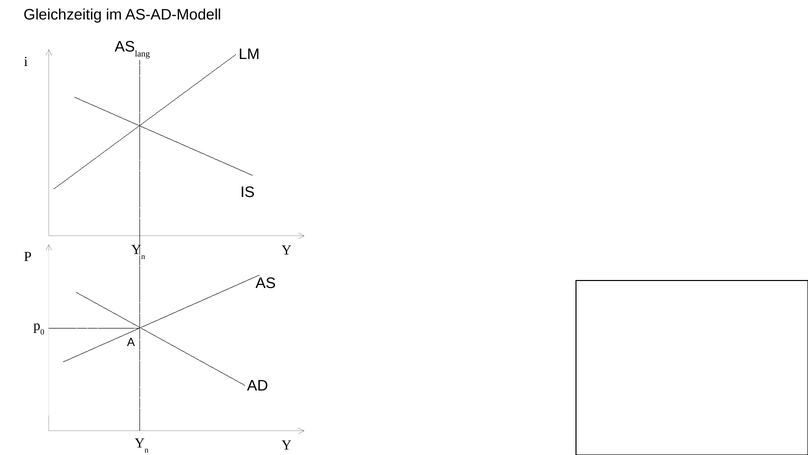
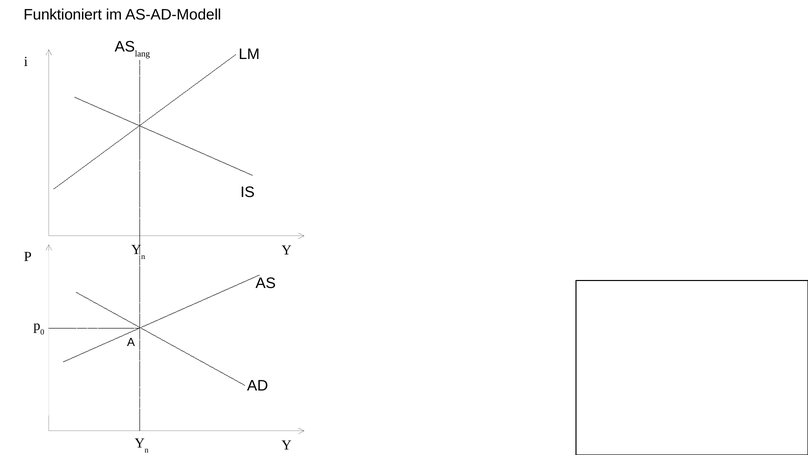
Gleichzeitig: Gleichzeitig -> Funktioniert (63, 15)
